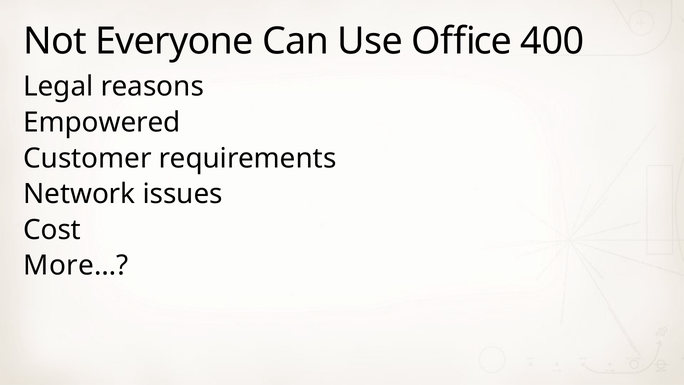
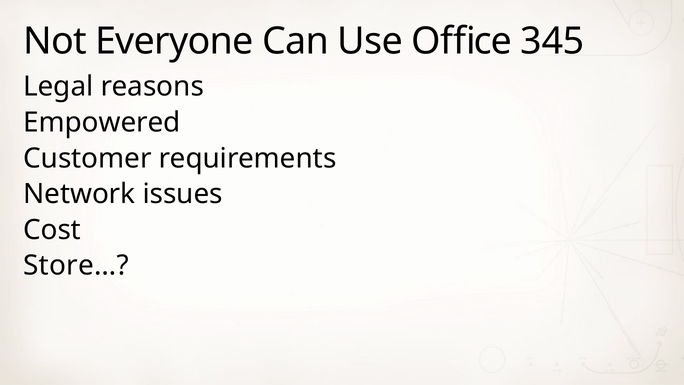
400: 400 -> 345 (552, 41)
More…: More… -> Store… (76, 265)
